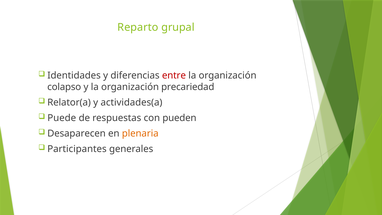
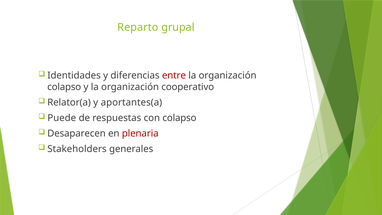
precariedad: precariedad -> cooperativo (188, 87)
actividades(a: actividades(a -> aportantes(a (131, 102)
con pueden: pueden -> colapso (179, 118)
plenaria colour: orange -> red (140, 133)
Participantes: Participantes -> Stakeholders (77, 149)
